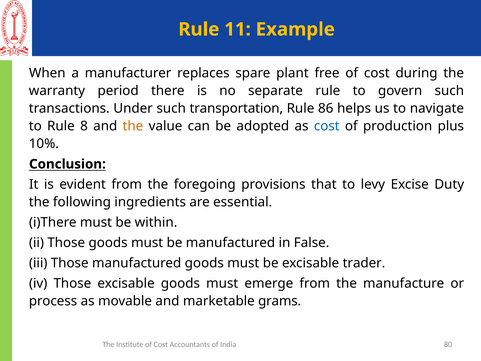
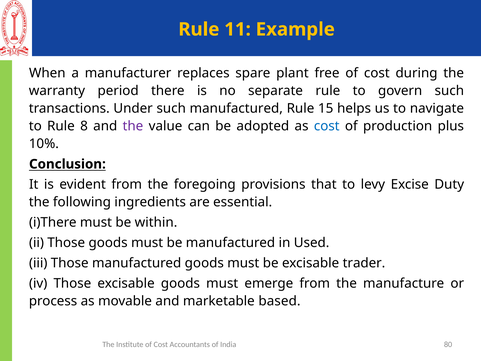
such transportation: transportation -> manufactured (236, 108)
86: 86 -> 15 (326, 108)
the colour: orange -> purple (133, 126)
False: False -> Used (312, 243)
grams: grams -> based (279, 301)
